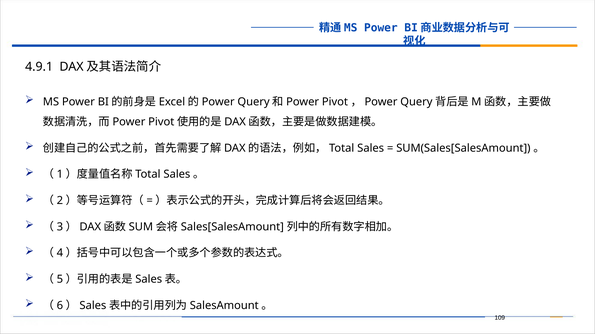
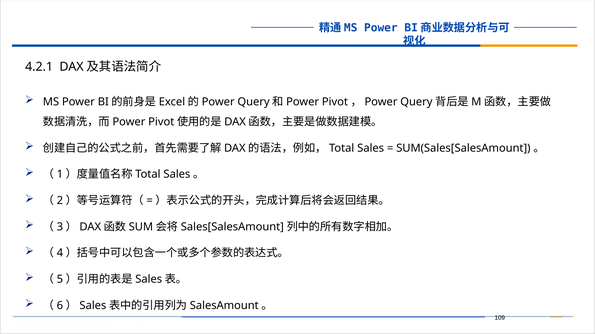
4.9.1: 4.9.1 -> 4.2.1 (39, 67)
